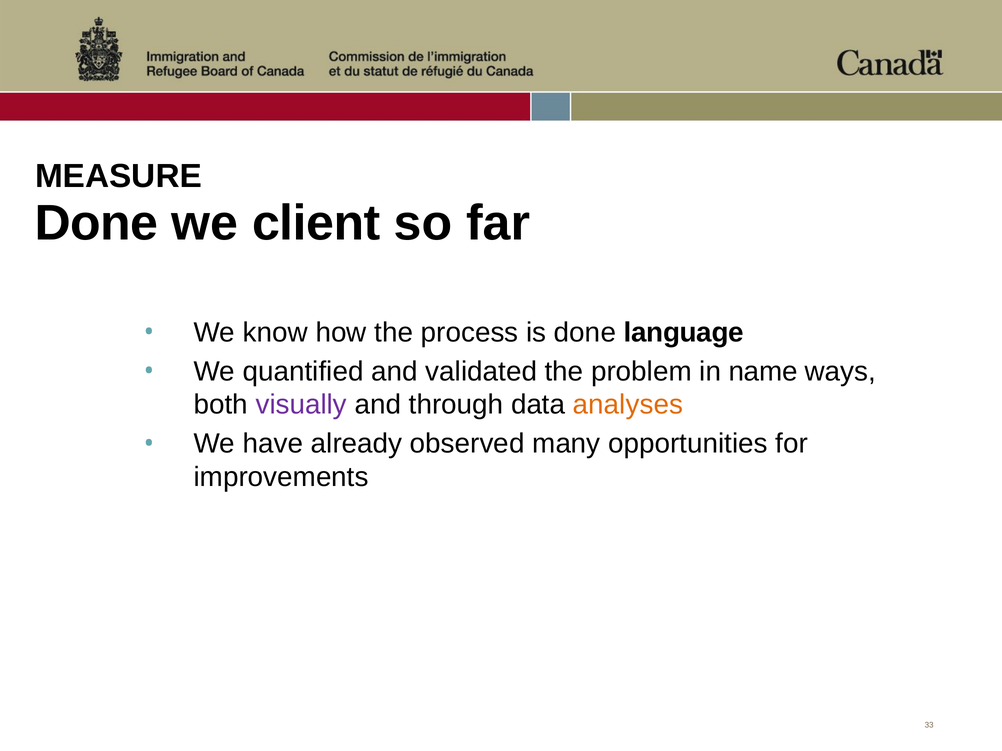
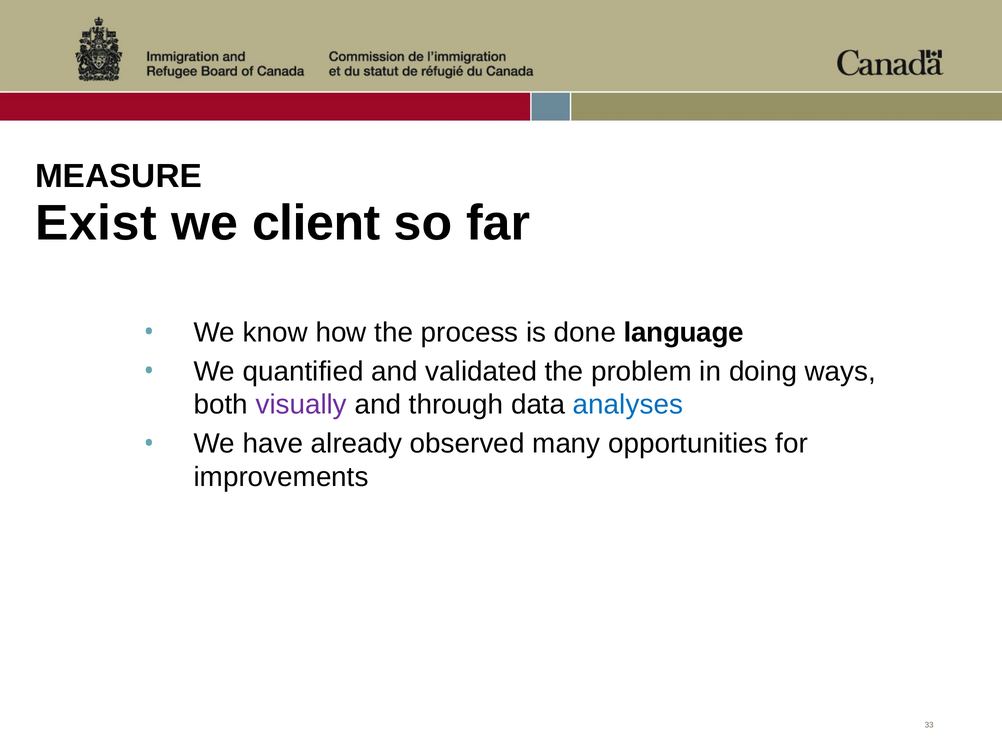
Done: Done -> Exist (96, 223)
name: name -> doing (763, 372)
analyses colour: orange -> blue (628, 405)
